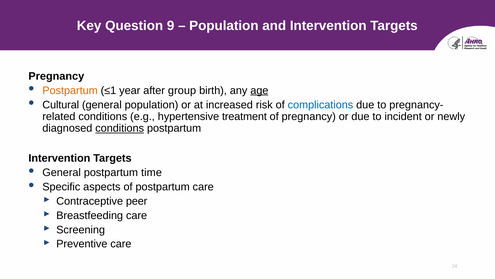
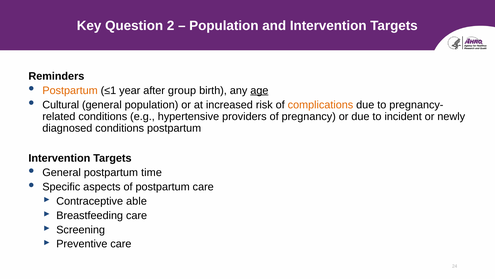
9: 9 -> 2 (171, 26)
Pregnancy: Pregnancy -> Reminders (56, 76)
complications colour: blue -> orange (320, 105)
treatment: treatment -> providers (244, 116)
conditions underline: present -> none (120, 128)
peer: peer -> able (137, 201)
